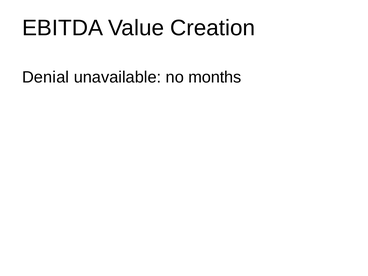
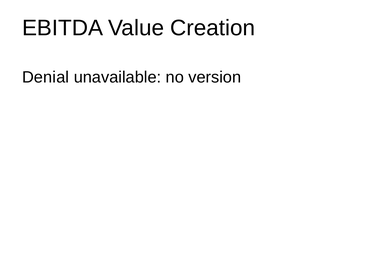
months: months -> version (215, 77)
